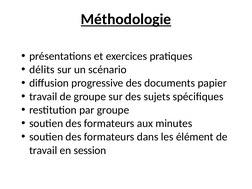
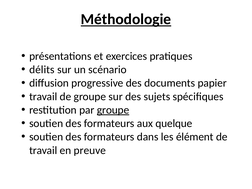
groupe underline: none -> present (113, 110)
minutes: minutes -> quelque (174, 123)
session: session -> preuve (90, 150)
